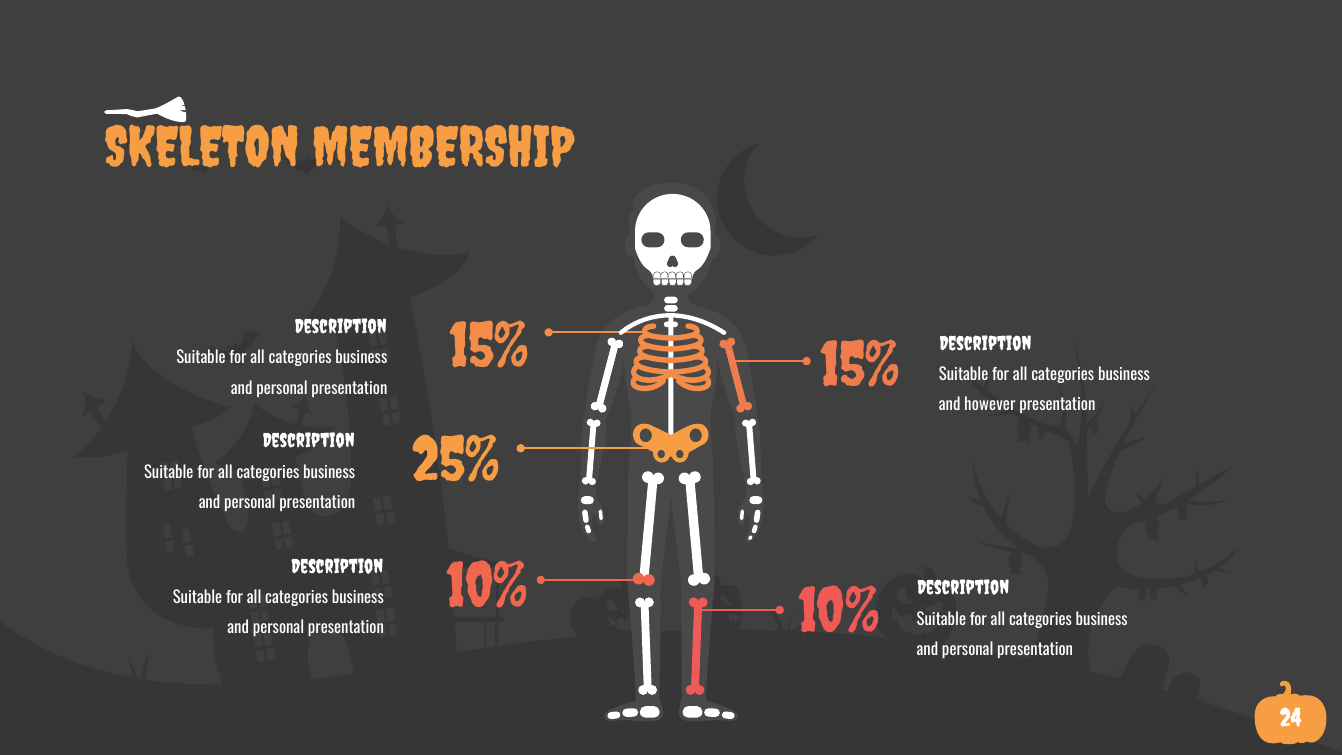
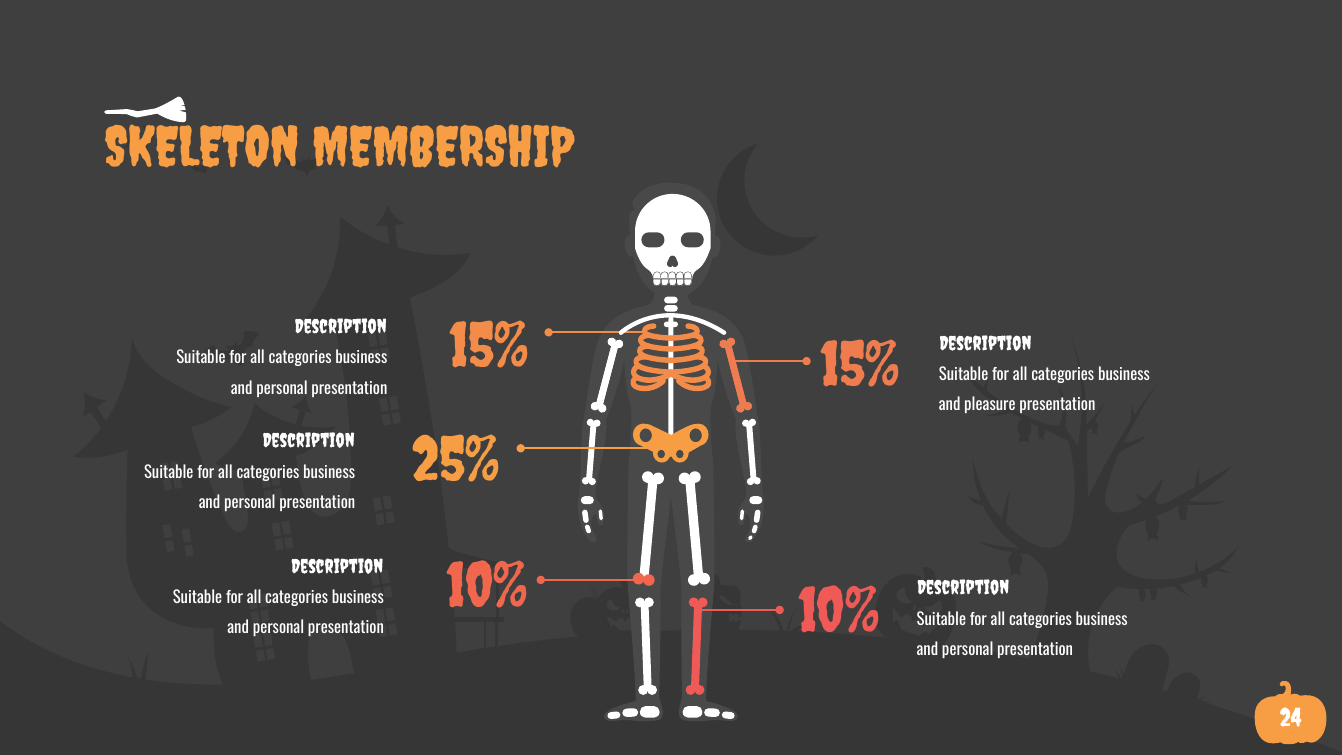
however: however -> pleasure (990, 405)
